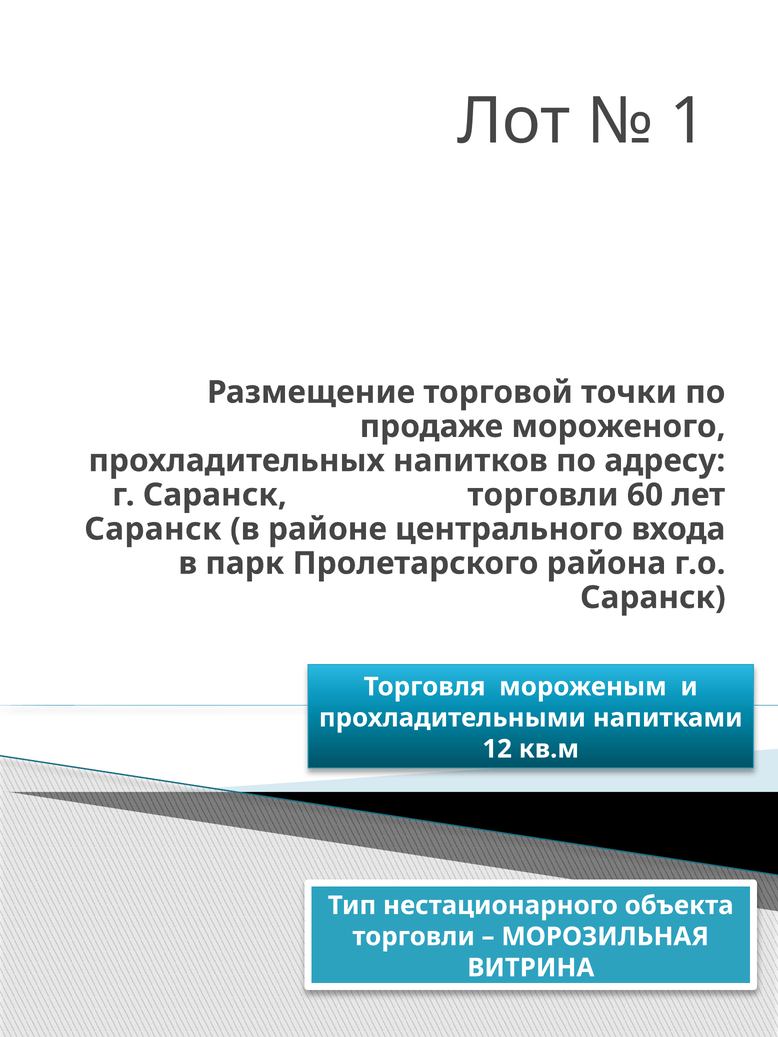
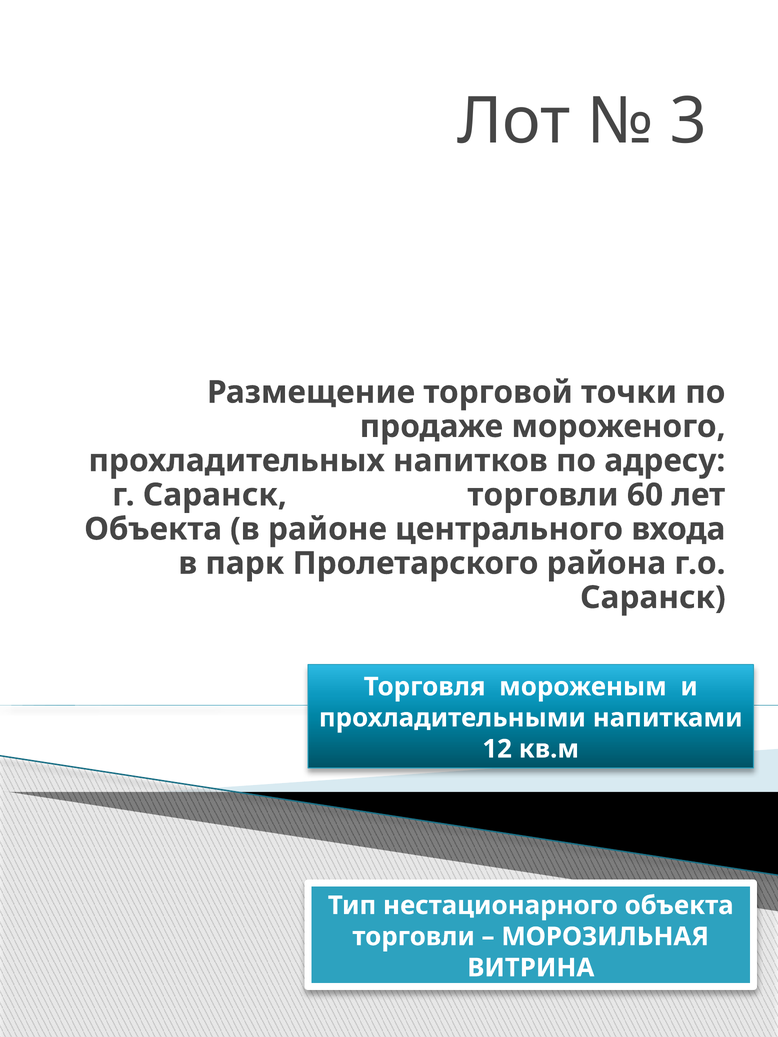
1: 1 -> 3 (689, 121)
Саранск: Саранск -> Объекта (153, 529)
